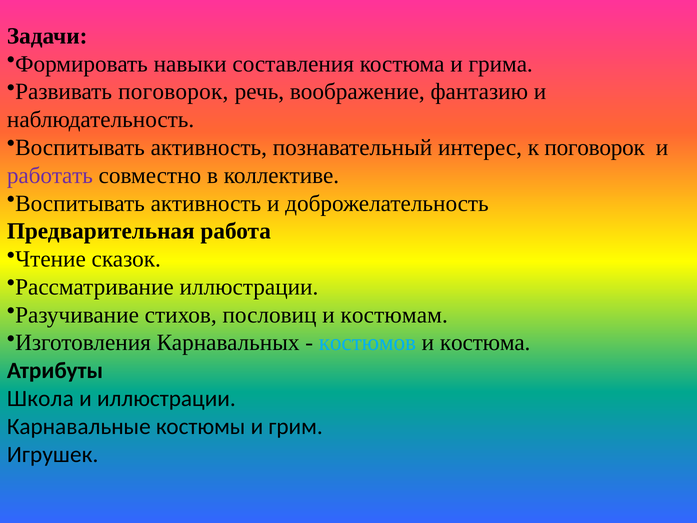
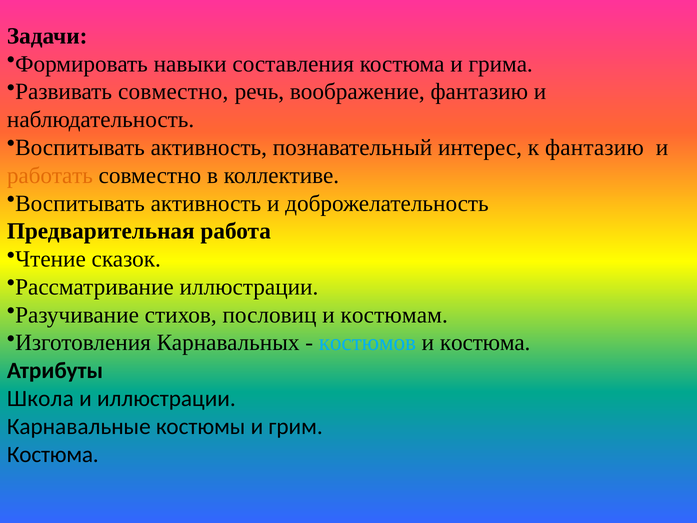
Развивать поговорок: поговорок -> совместно (173, 92)
к поговорок: поговорок -> фантазию (594, 147)
работать colour: purple -> orange (50, 175)
Игрушек: Игрушек -> Костюма (53, 454)
